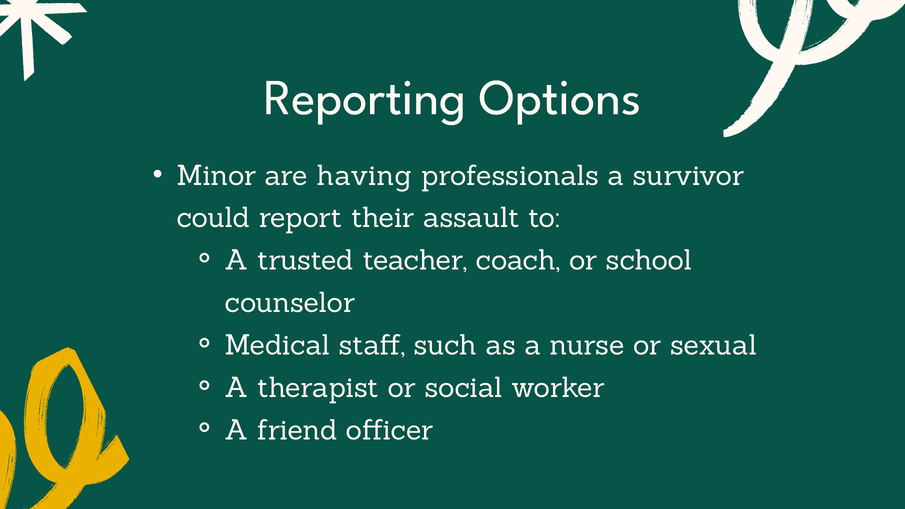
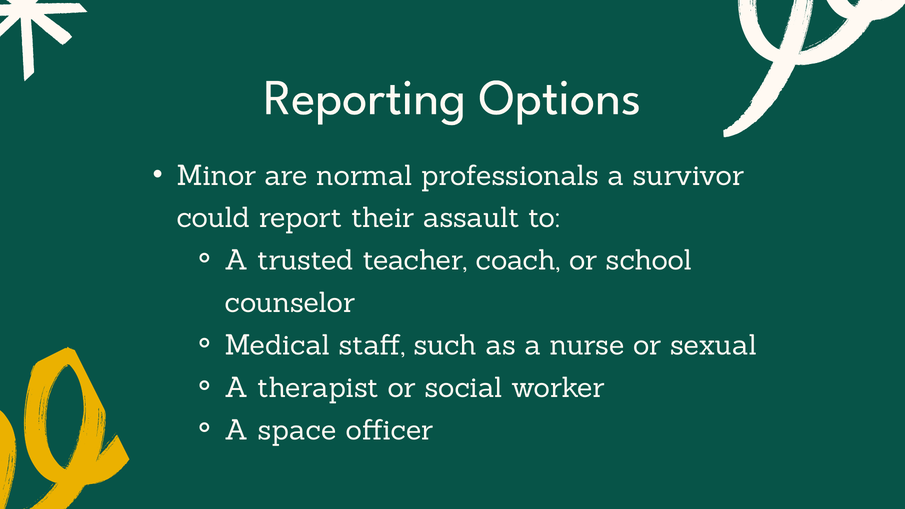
having: having -> normal (365, 176)
friend: friend -> space (297, 430)
